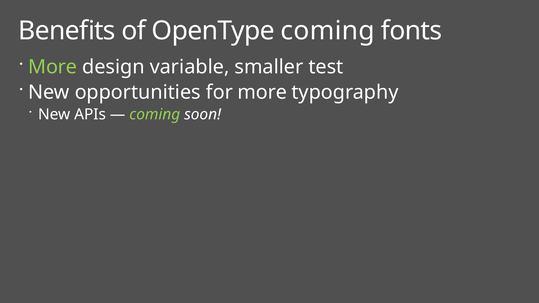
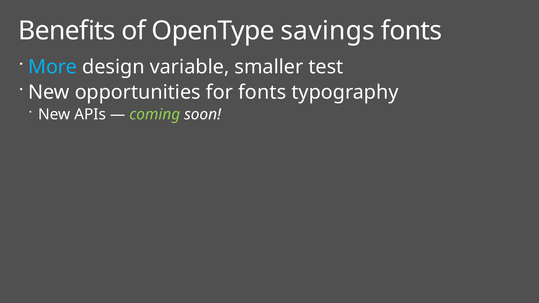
OpenType coming: coming -> savings (328, 31)
More colour: light green -> light blue (53, 67)
for more: more -> fonts (262, 92)
